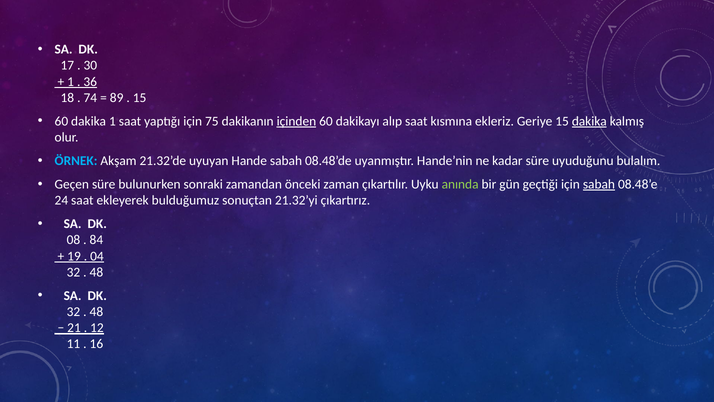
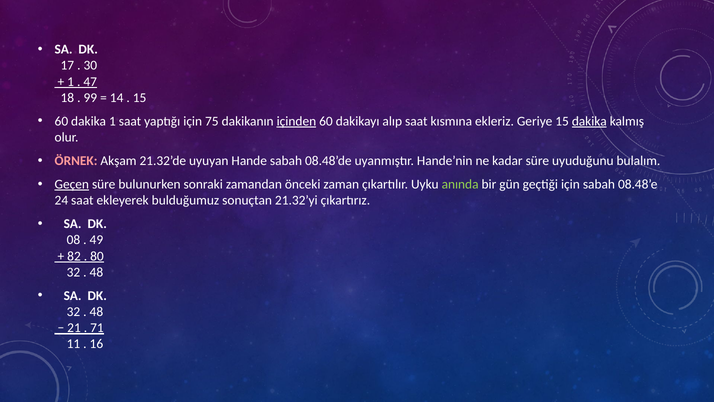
36: 36 -> 47 (90, 82)
74: 74 -> 99 (90, 98)
89: 89 -> 14 (117, 98)
ÖRNEK colour: light blue -> pink (76, 161)
Geçen underline: none -> present (72, 184)
sabah underline: present -> none (599, 184)
84: 84 -> 49 (96, 240)
19: 19 -> 82 (74, 256)
04: 04 -> 80 (97, 256)
12: 12 -> 71 (97, 328)
